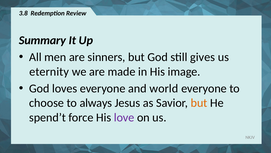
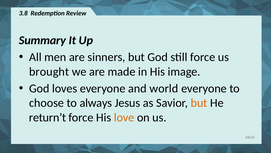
still gives: gives -> force (203, 57)
eternity: eternity -> brought (49, 72)
spend’t: spend’t -> return’t (48, 117)
love colour: purple -> orange (124, 117)
